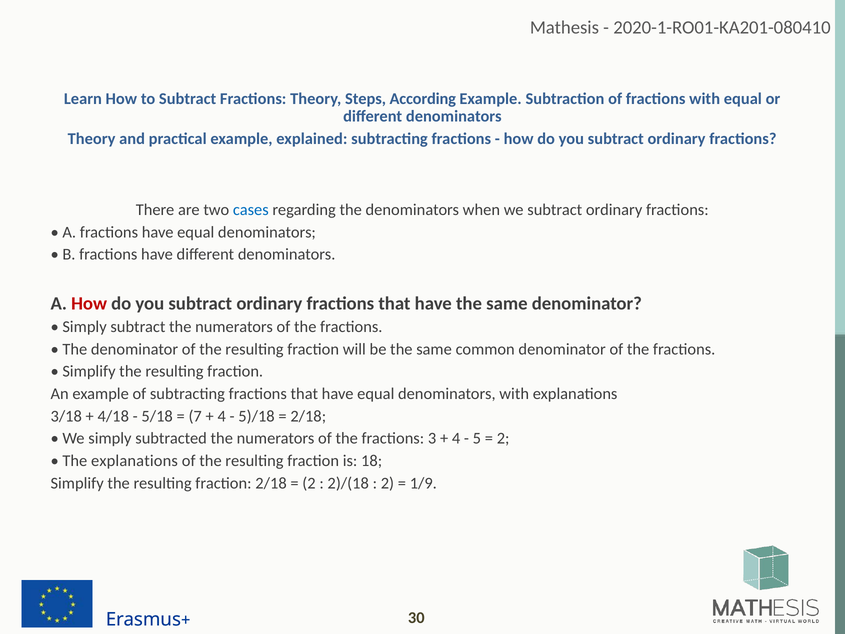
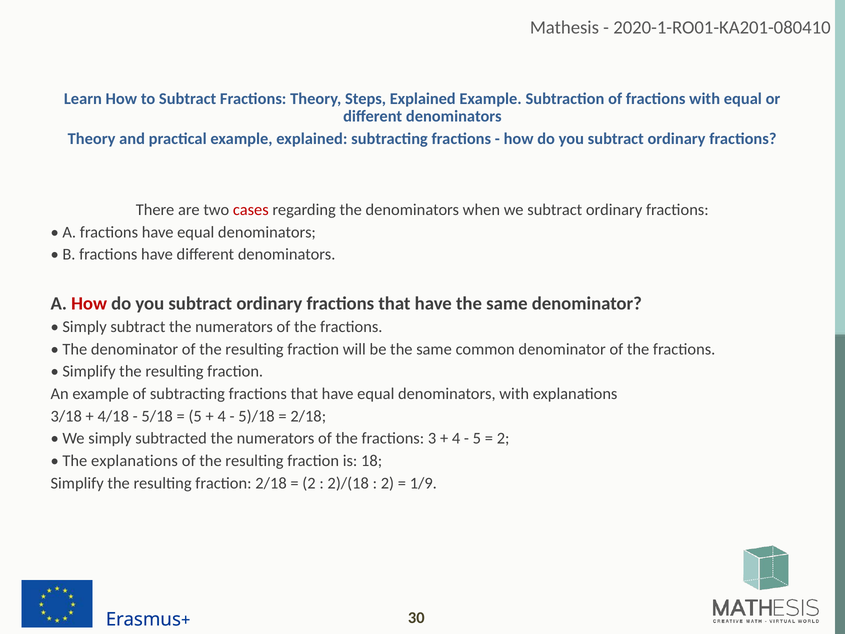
Steps According: According -> Explained (423, 99)
cases colour: blue -> red (251, 210)
7: 7 -> 5 (195, 416)
